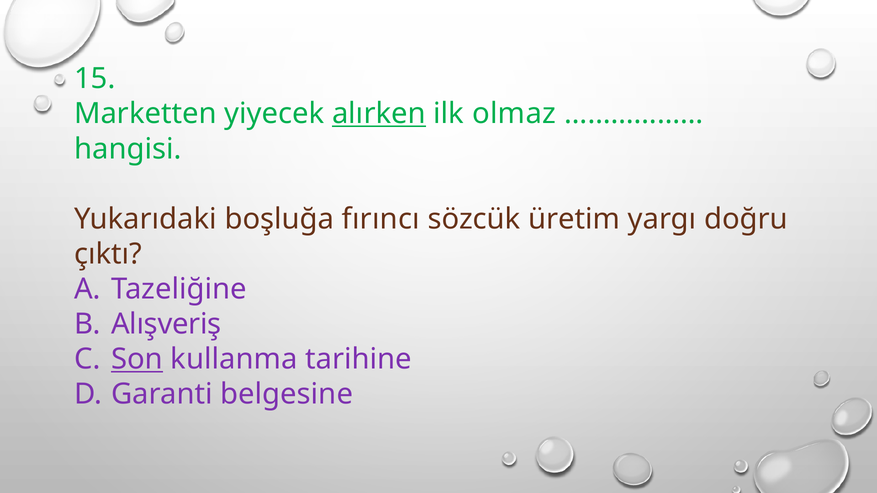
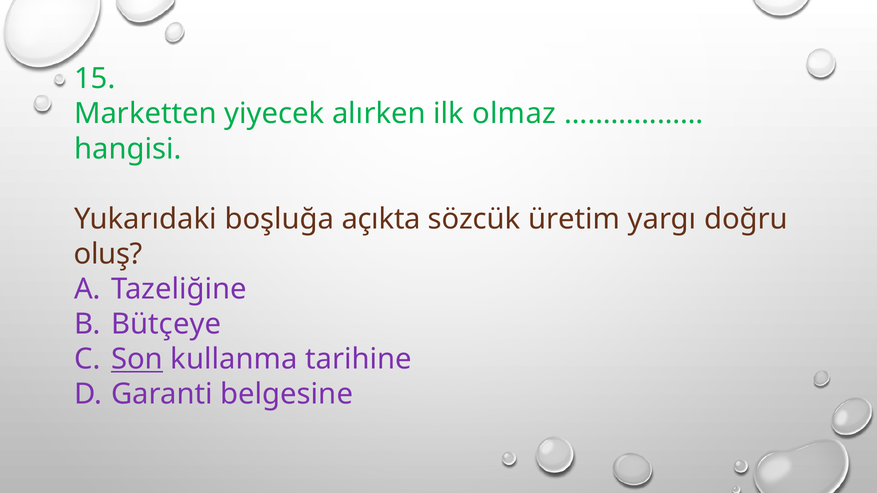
alırken underline: present -> none (379, 114)
fırıncı: fırıncı -> açıkta (381, 219)
çıktı: çıktı -> oluş (108, 254)
Alışveriş: Alışveriş -> Bütçeye (166, 324)
